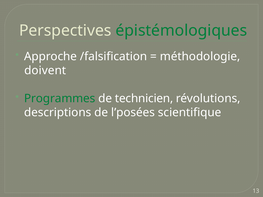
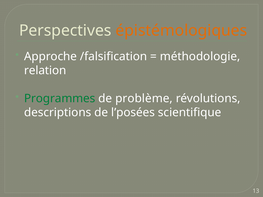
épistémologiques colour: green -> orange (181, 31)
doivent: doivent -> relation (45, 71)
technicien: technicien -> problème (144, 99)
